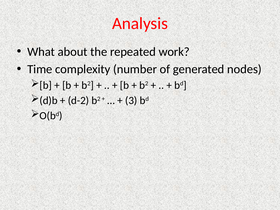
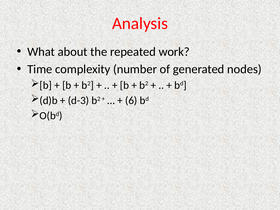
d-2: d-2 -> d-3 (78, 101)
3: 3 -> 6 (131, 101)
